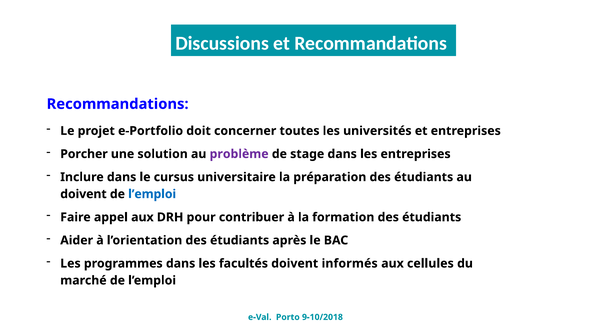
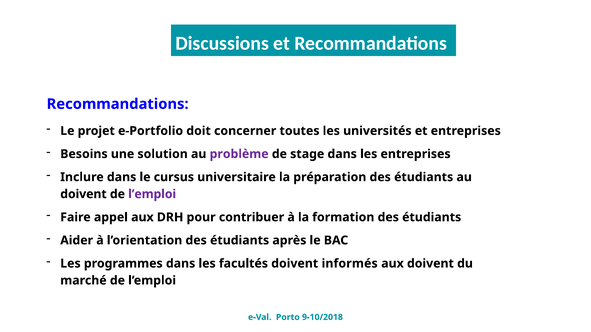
Porcher: Porcher -> Besoins (84, 154)
l’emploi colour: blue -> purple (152, 194)
aux cellules: cellules -> doivent (430, 264)
